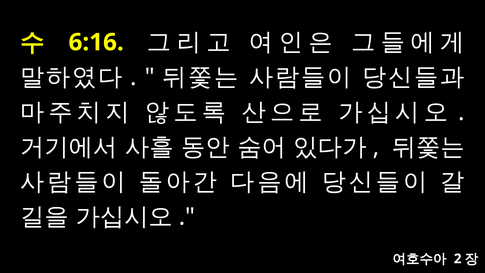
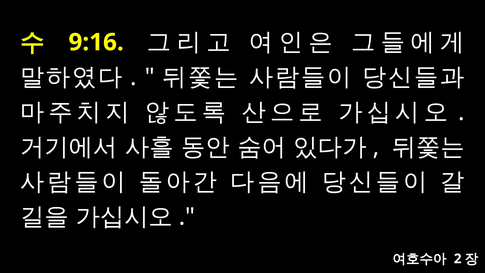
6:16: 6:16 -> 9:16 (96, 42)
